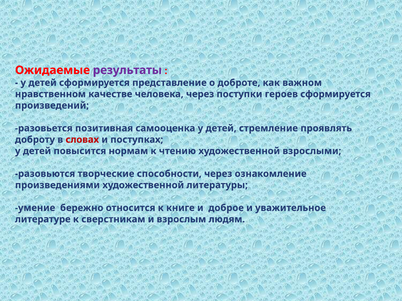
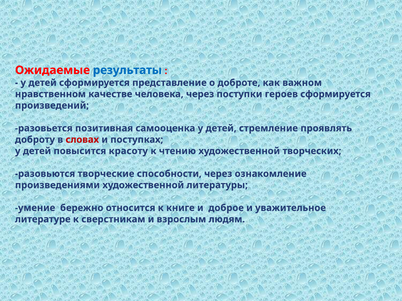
результаты colour: purple -> blue (127, 70)
нормам: нормам -> красоту (128, 151)
взрослыми: взрослыми -> творческих (312, 151)
